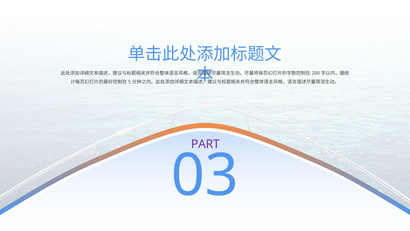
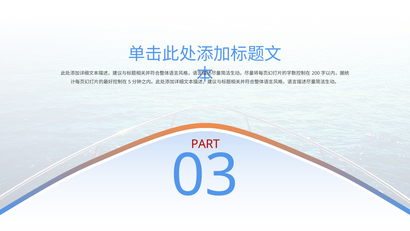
PART colour: purple -> red (205, 144)
